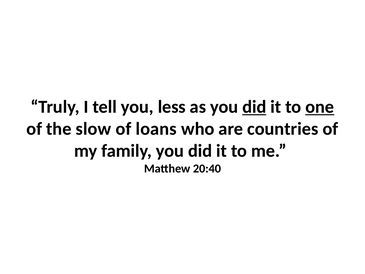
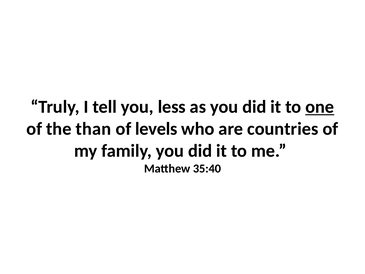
did underline: present -> none (254, 107)
slow: slow -> than (93, 129)
loans: loans -> levels (156, 129)
20:40: 20:40 -> 35:40 (207, 168)
